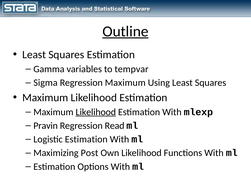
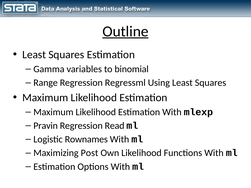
tempvar: tempvar -> binomial (132, 69)
Sigma: Sigma -> Range (46, 83)
Regression Maximum: Maximum -> Regressml (125, 83)
Likelihood underline: present -> none (96, 112)
Logistic Estimation: Estimation -> Rownames (86, 139)
